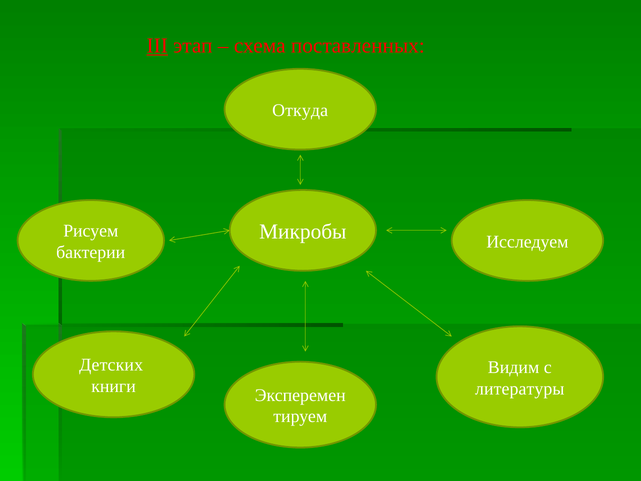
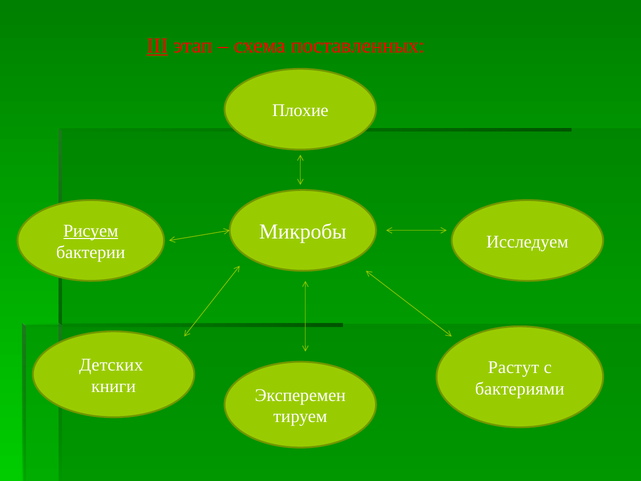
Откуда: Откуда -> Плохие (300, 110)
Рисуем underline: none -> present (91, 231)
Видим: Видим -> Растут (514, 367)
литературы: литературы -> бактериями (520, 389)
